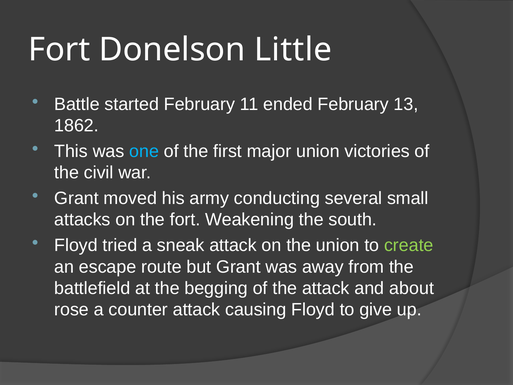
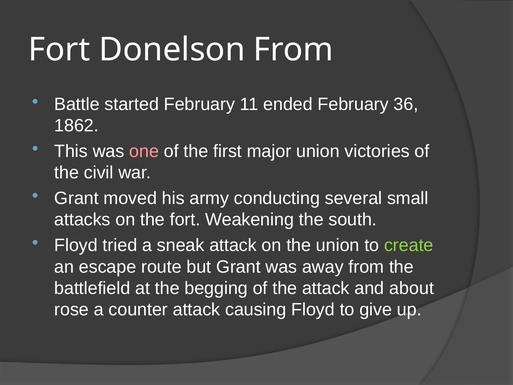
Donelson Little: Little -> From (293, 50)
13: 13 -> 36 (406, 104)
one colour: light blue -> pink (144, 151)
